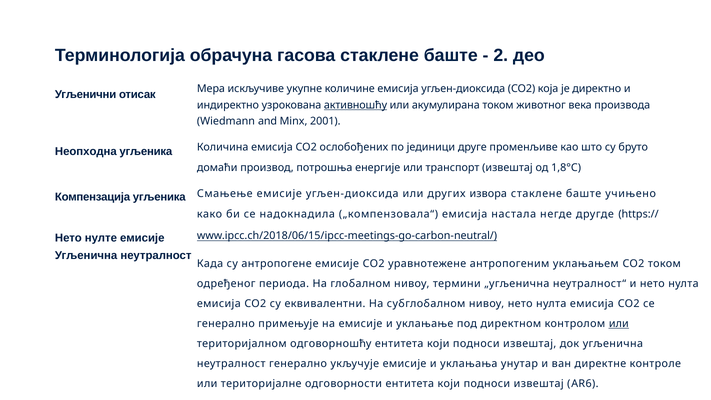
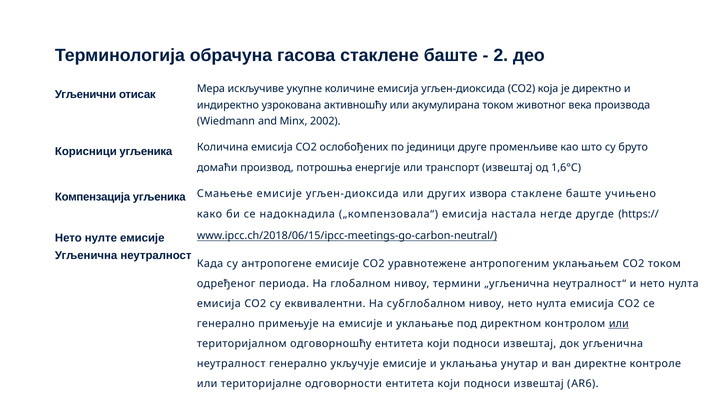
активношћу underline: present -> none (356, 105)
2001: 2001 -> 2002 (325, 121)
Неопходна: Неопходна -> Корисници (86, 152)
1,8°C: 1,8°C -> 1,6°C (566, 168)
